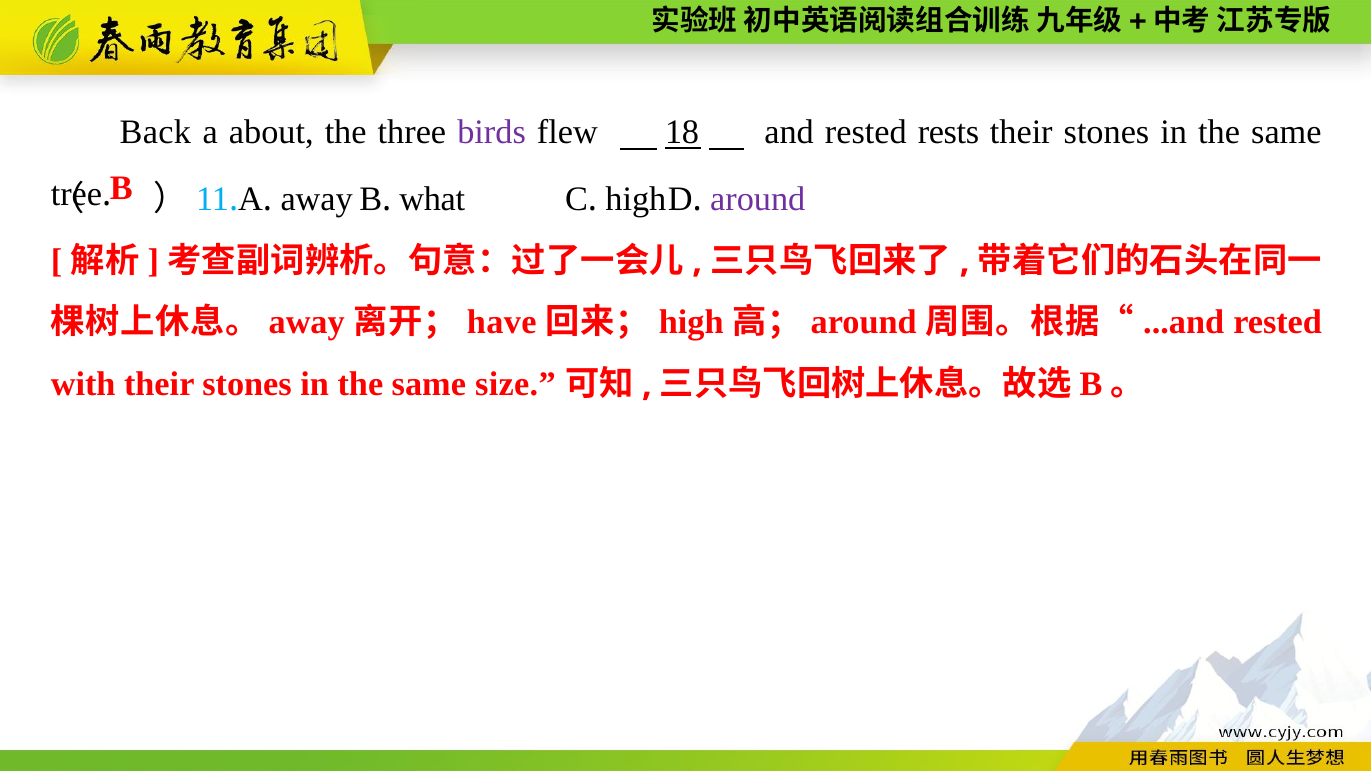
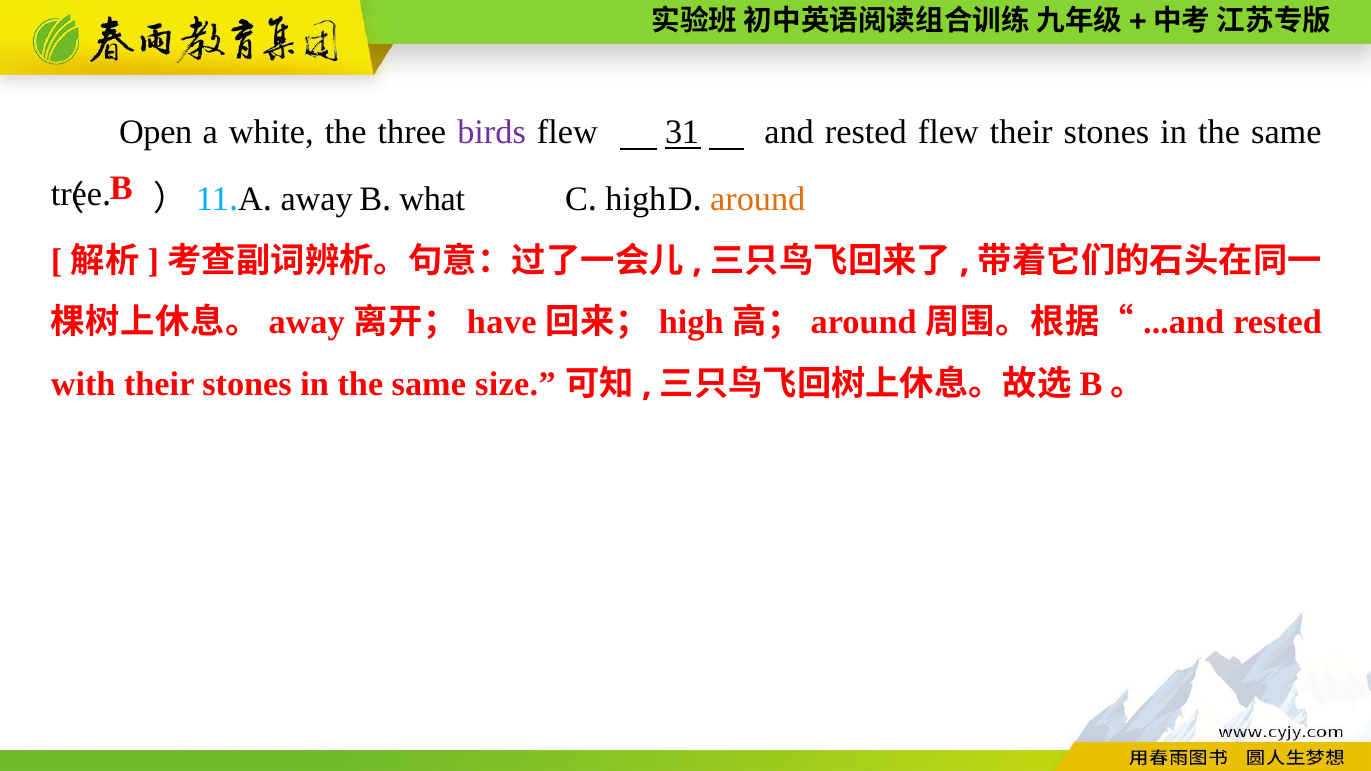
Back: Back -> Open (156, 133)
about: about -> white (271, 133)
18: 18 -> 31 (682, 133)
rested rests: rests -> flew (948, 133)
around colour: purple -> orange (758, 199)
